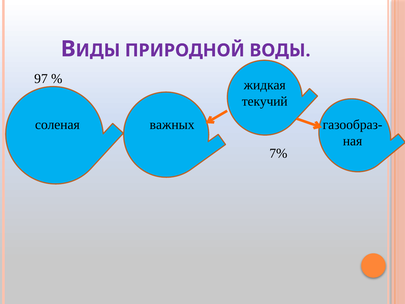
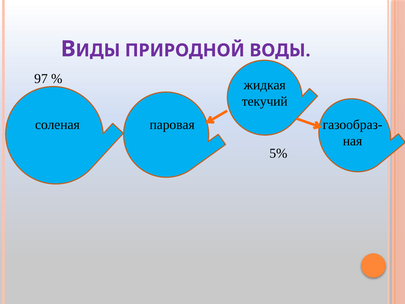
важных: важных -> паровая (172, 125)
7%: 7% -> 5% (278, 153)
